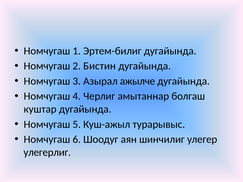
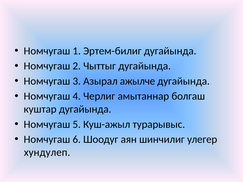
Бистин: Бистин -> Чыттыг (100, 66)
улегерлиг: улегерлиг -> хундулеп (47, 153)
